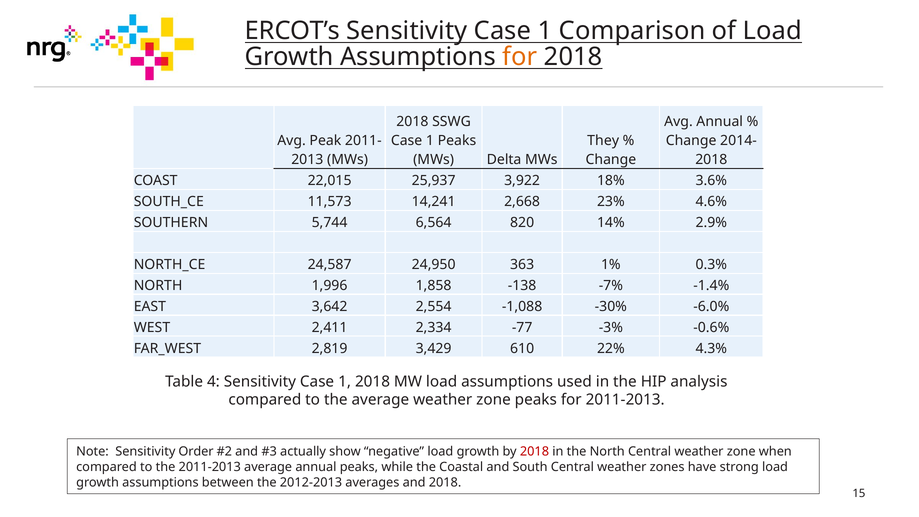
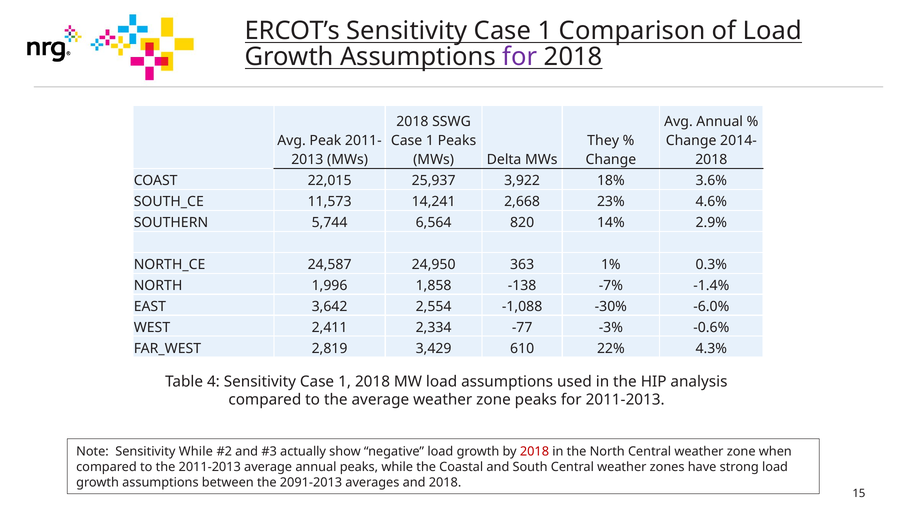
for colour: orange -> purple (520, 57)
Sensitivity Order: Order -> While (196, 452)
2012-2013: 2012-2013 -> 2091-2013 (311, 482)
